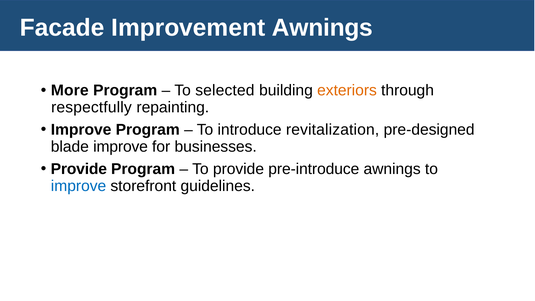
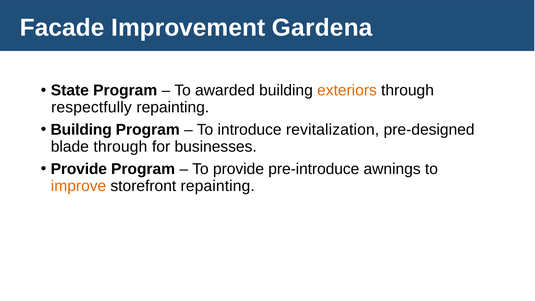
Improvement Awnings: Awnings -> Gardena (322, 28)
More: More -> State (70, 90)
selected: selected -> awarded (225, 90)
Improve: Improve -> Building (81, 130)
blade improve: improve -> through (120, 147)
improve colour: blue -> orange (79, 186)
storefront guidelines: guidelines -> repainting (218, 186)
